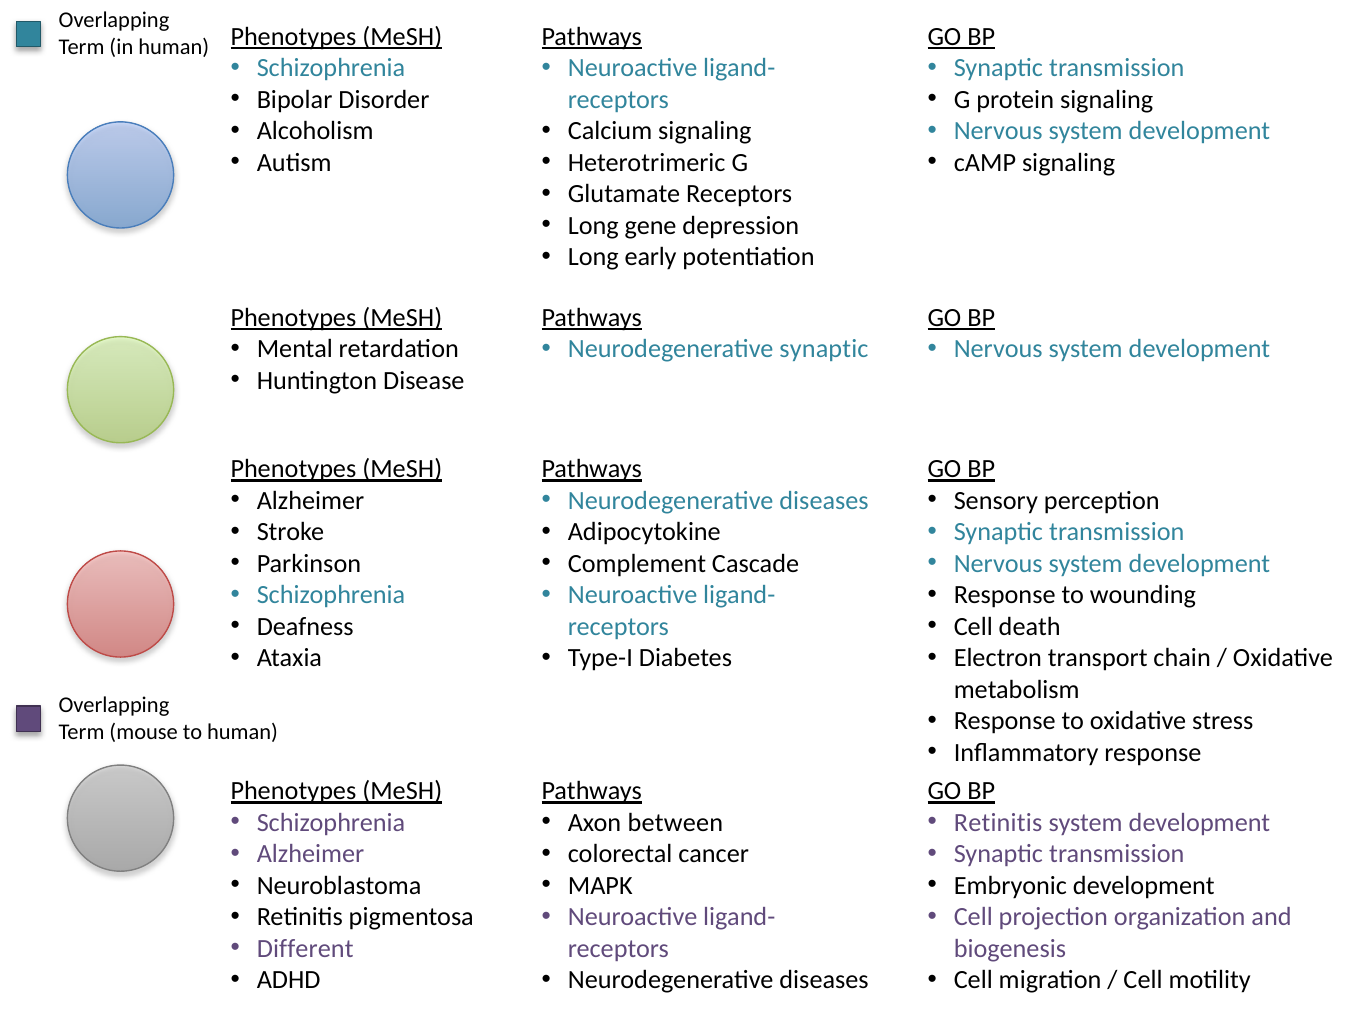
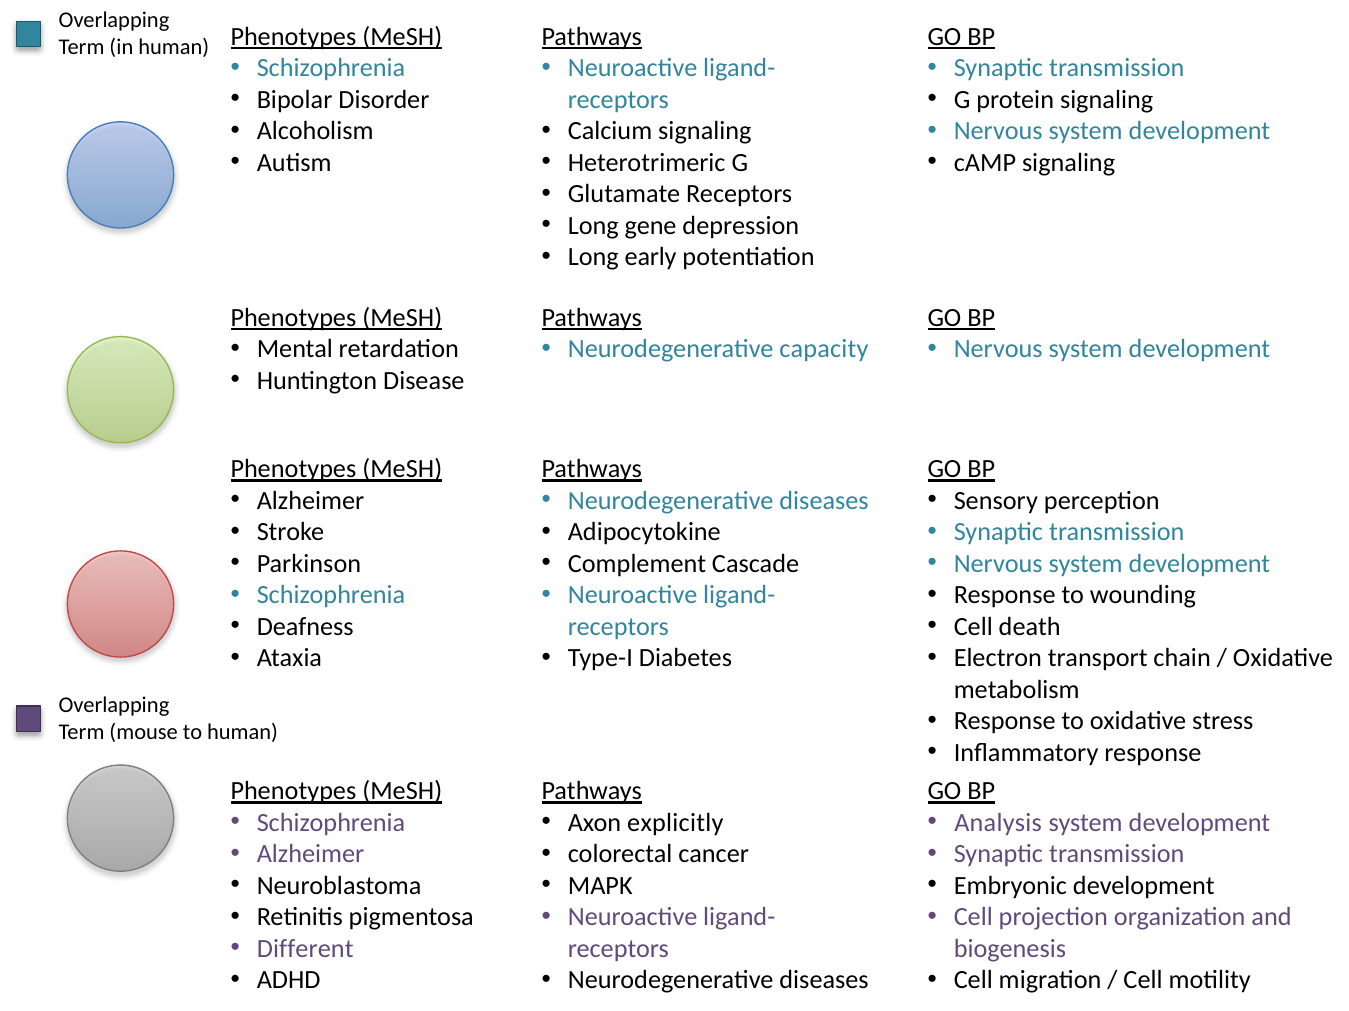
Neurodegenerative synaptic: synaptic -> capacity (824, 349)
between: between -> explicitly (675, 823)
Retinitis: Retinitis -> Analysis (998, 823)
